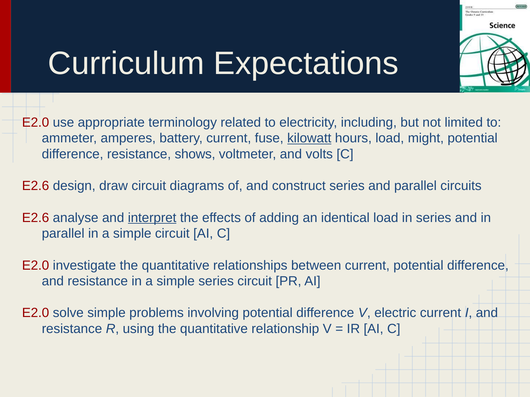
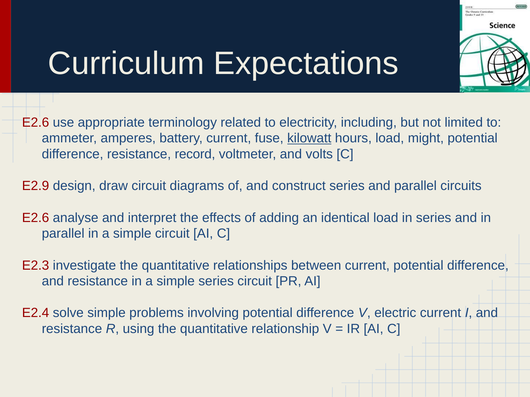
E2.0: E2.0 -> E2.6 (36, 123)
shows: shows -> record (195, 154)
E2.6: E2.6 -> E2.9 (36, 186)
interpret underline: present -> none (152, 218)
E2.0: E2.0 -> E2.3 (36, 266)
E2.0: E2.0 -> E2.4 (36, 313)
